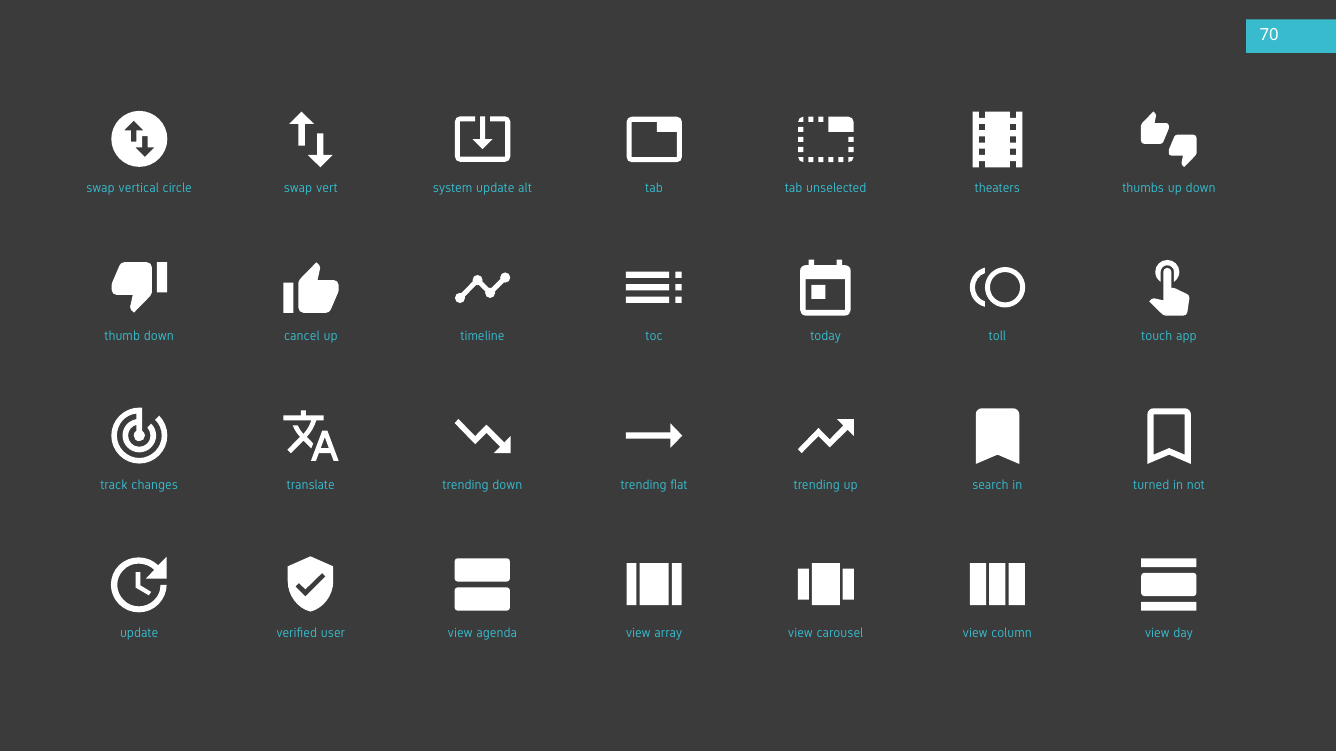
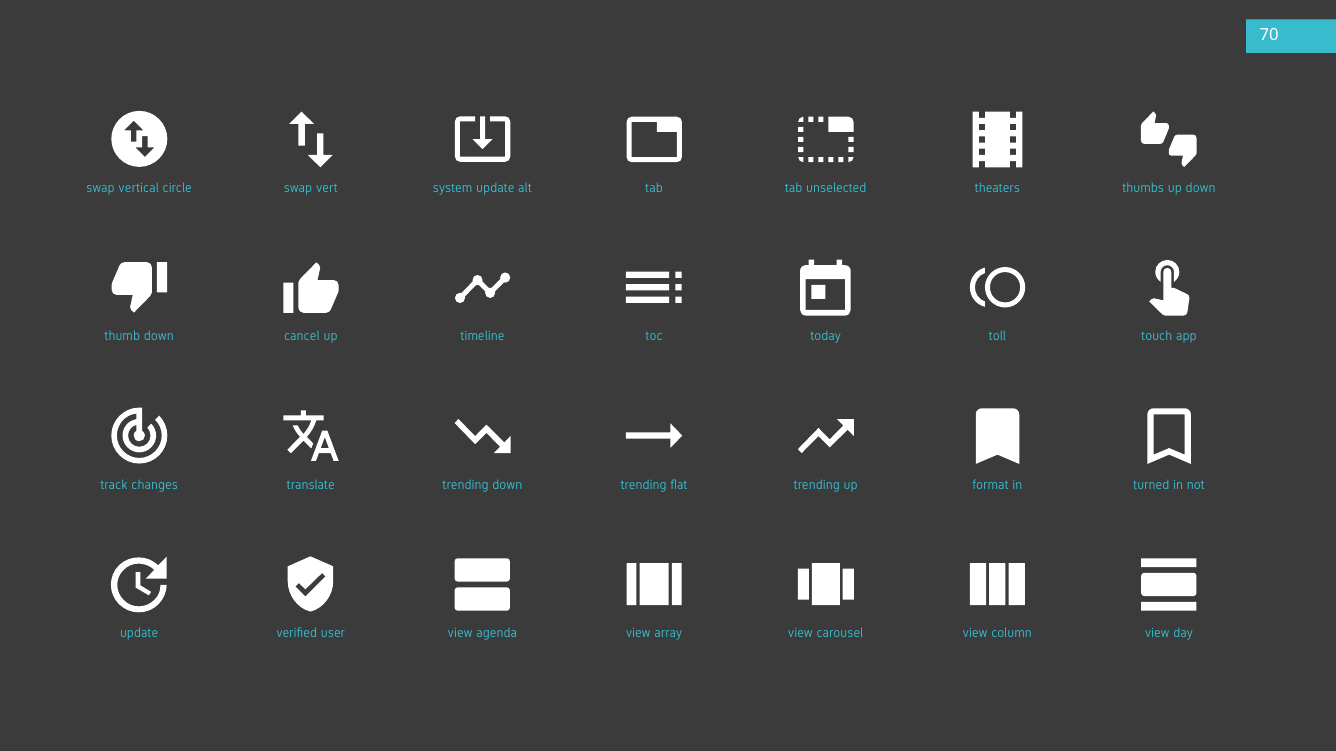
search: search -> format (990, 485)
